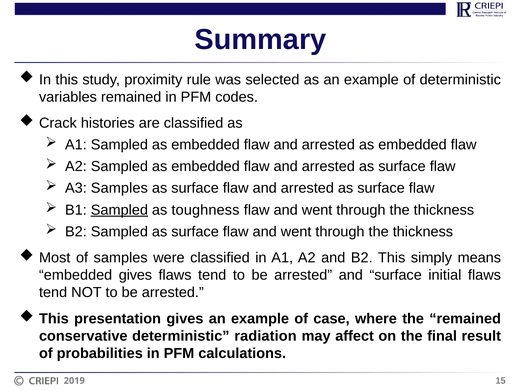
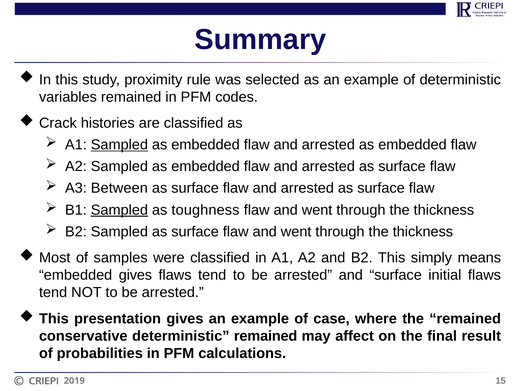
Sampled underline: none -> present (119, 145)
A3 Samples: Samples -> Between (119, 188)
deterministic radiation: radiation -> remained (266, 336)
